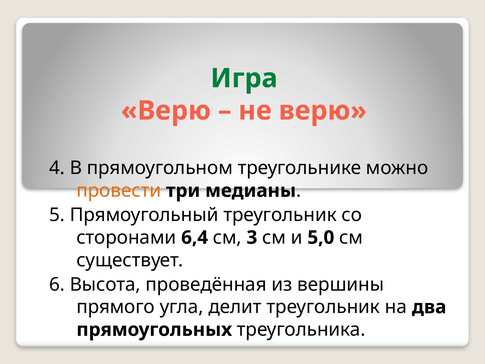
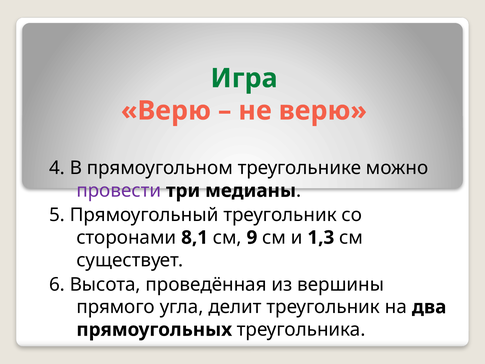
провести colour: orange -> purple (119, 191)
6,4: 6,4 -> 8,1 (195, 237)
3: 3 -> 9 (252, 237)
5,0: 5,0 -> 1,3 (321, 237)
